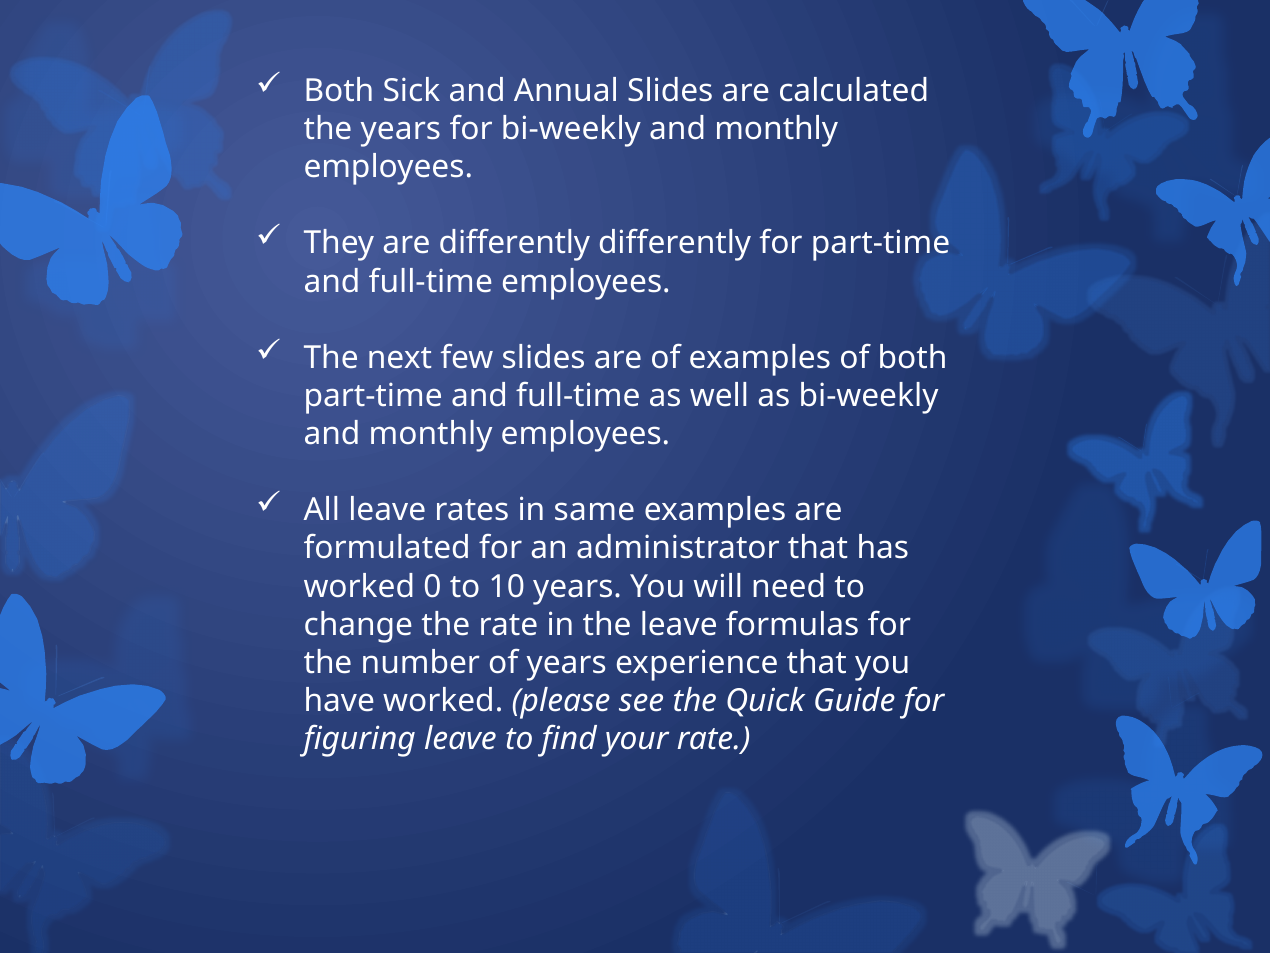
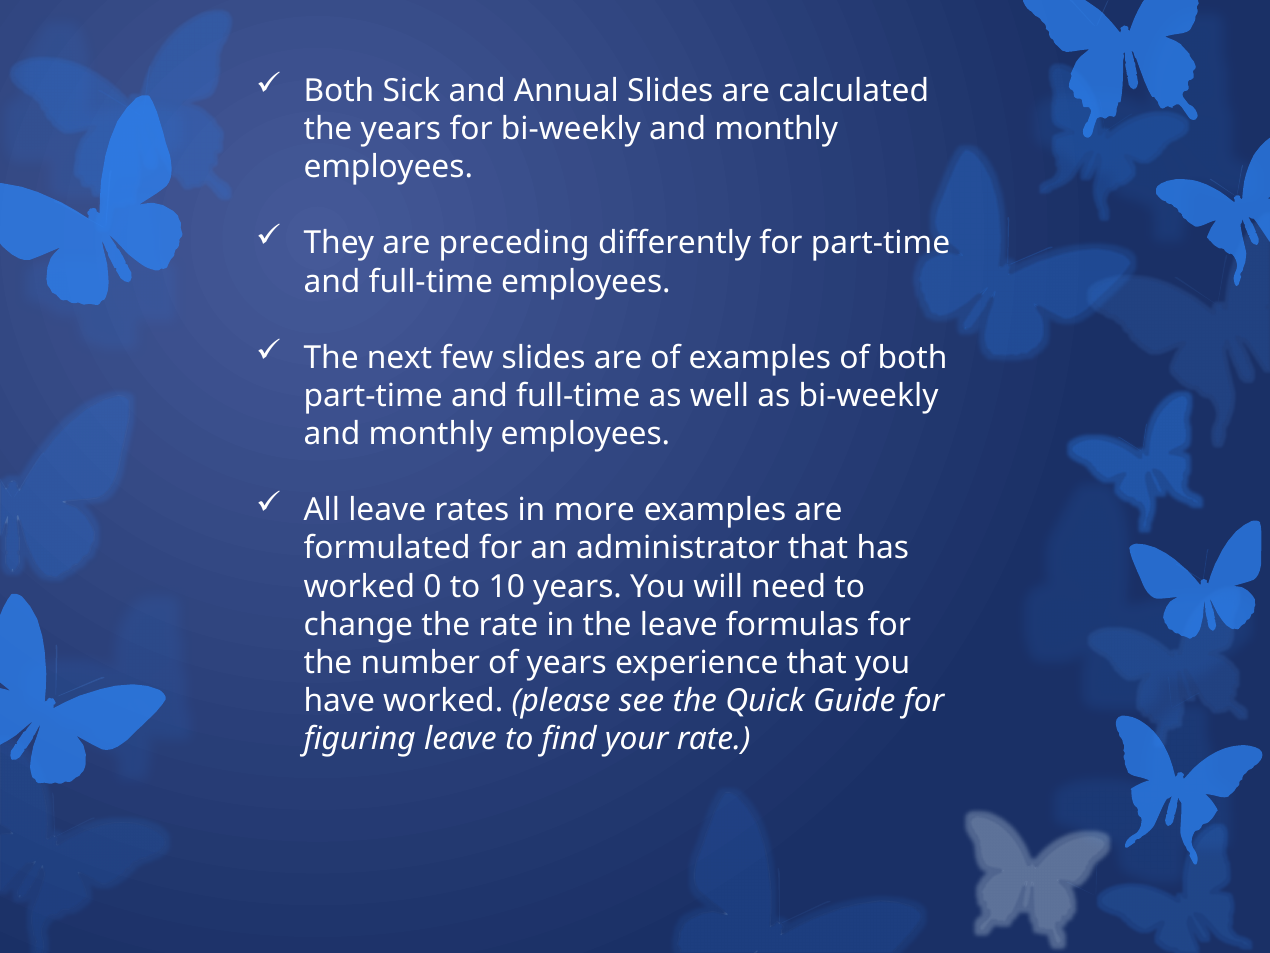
are differently: differently -> preceding (514, 243)
same: same -> more (594, 510)
